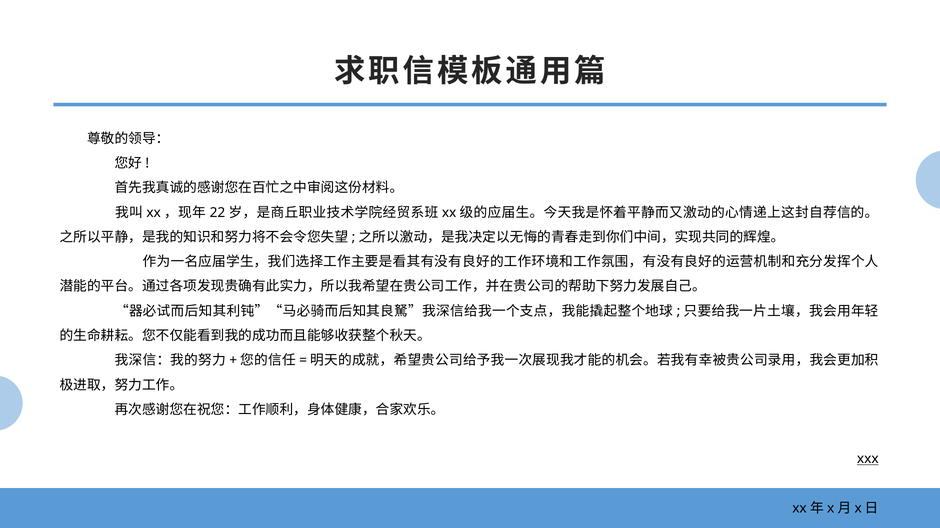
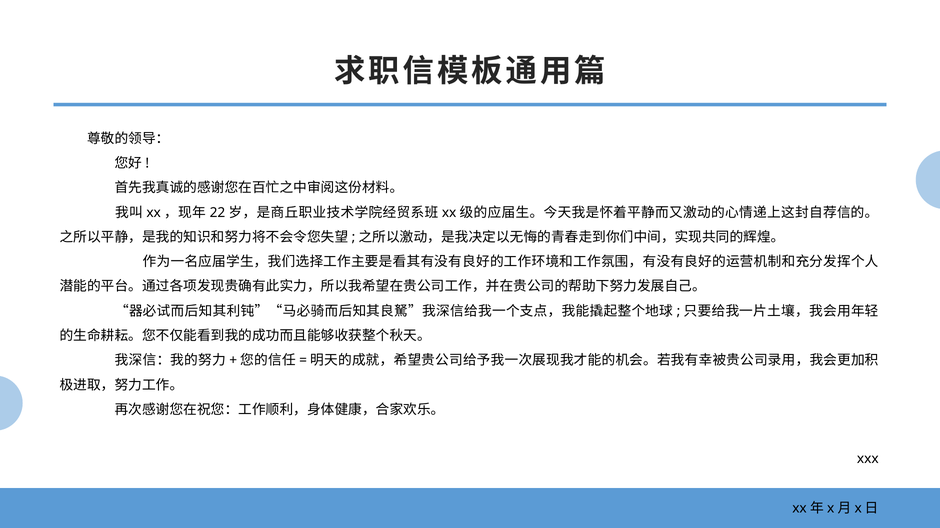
xxx underline: present -> none (868, 460)
